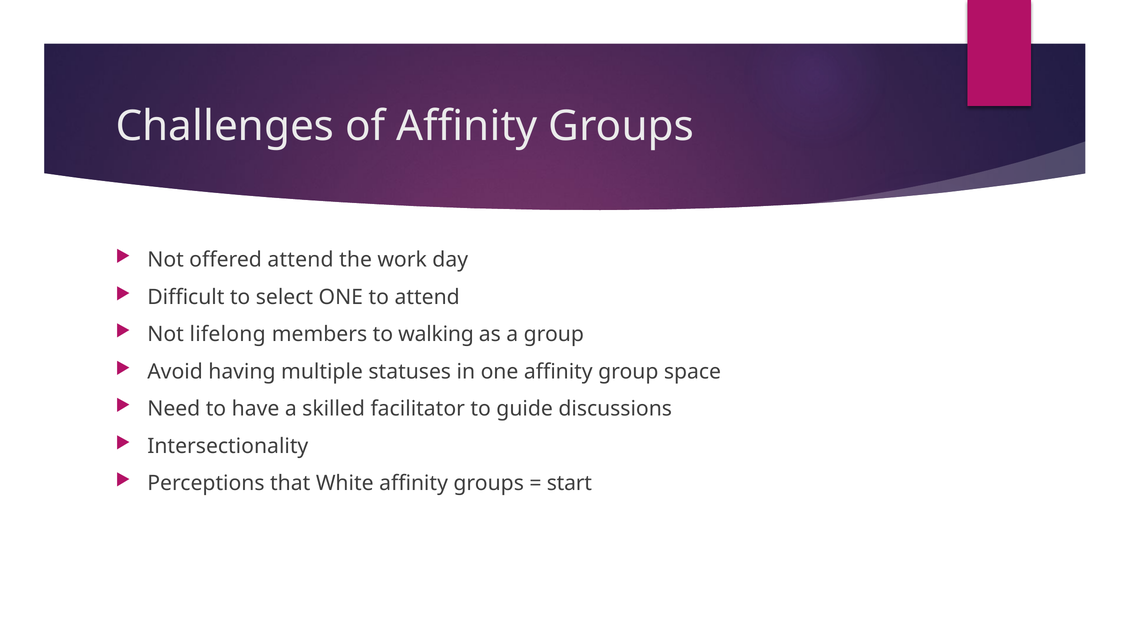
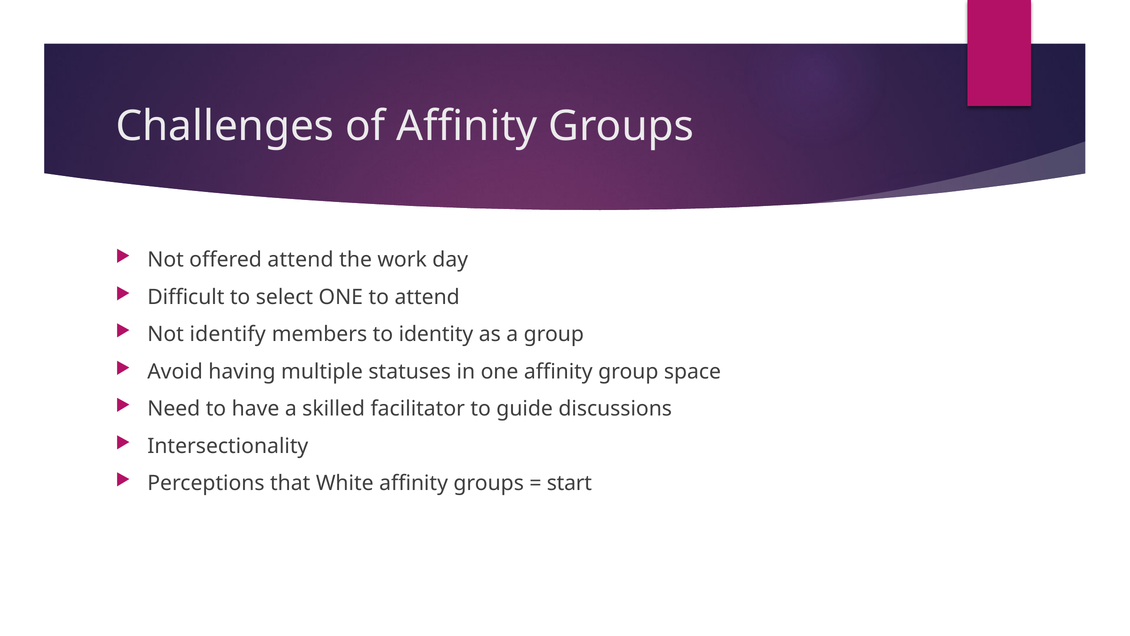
lifelong: lifelong -> identify (228, 334)
walking: walking -> identity (436, 334)
